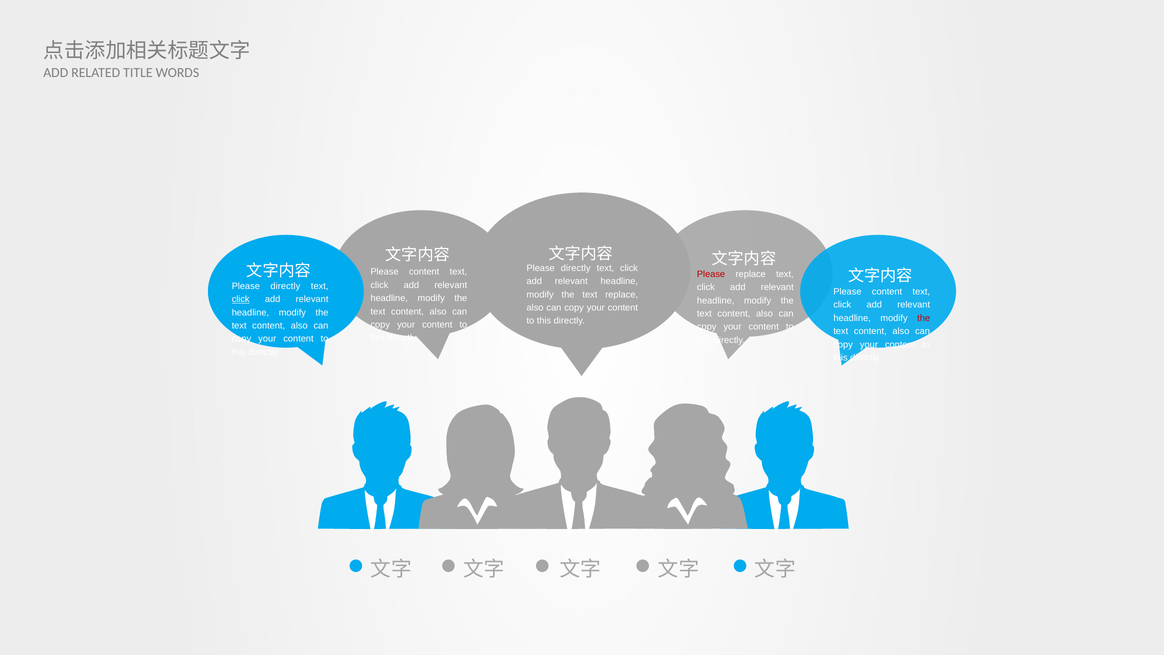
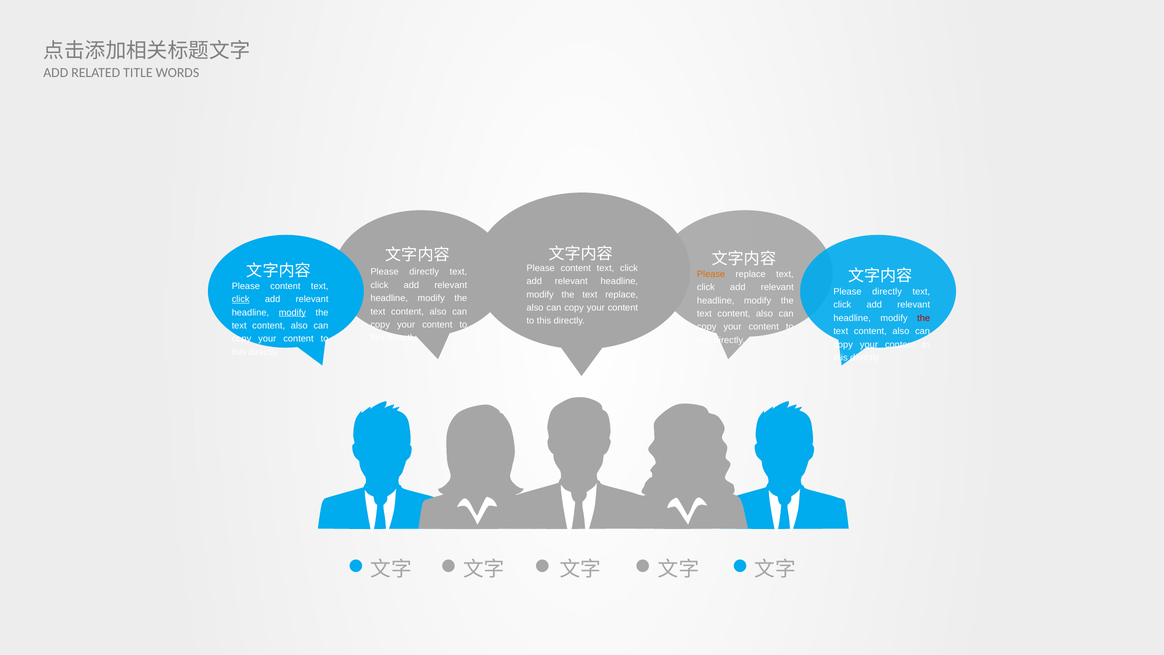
directly: directly -> content (576, 268)
content: content -> directly (424, 272)
Please colour: red -> orange (711, 274)
directly: directly -> content (285, 286)
content: content -> directly (887, 292)
modify underline: none -> present (292, 312)
